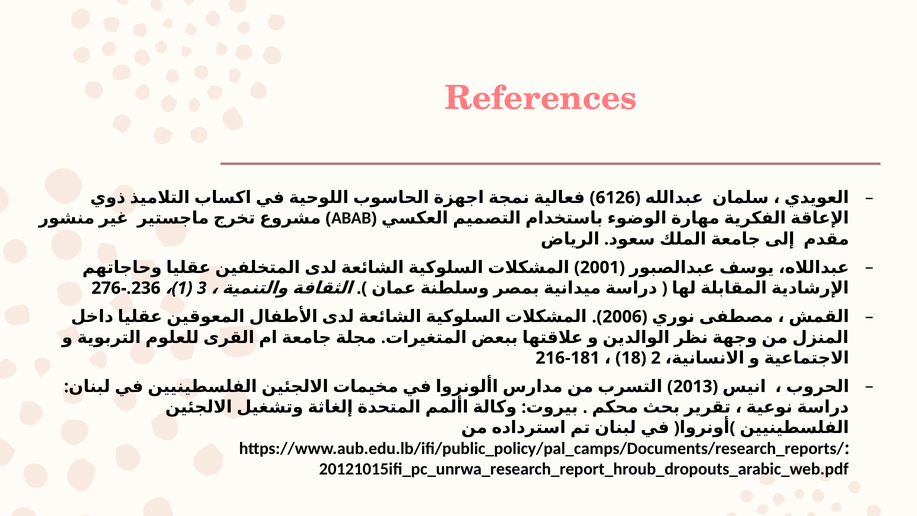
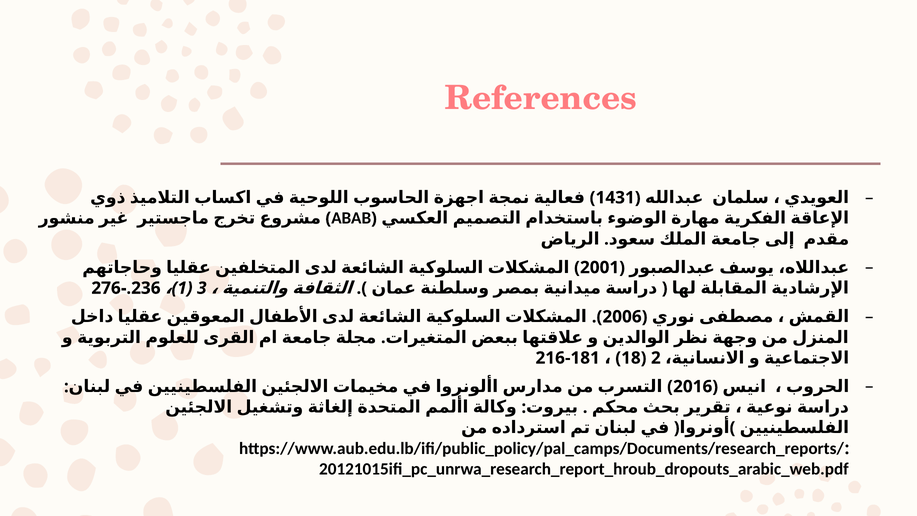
6126: 6126 -> 1431 (615, 198)
2013: 2013 -> 2016 (693, 386)
